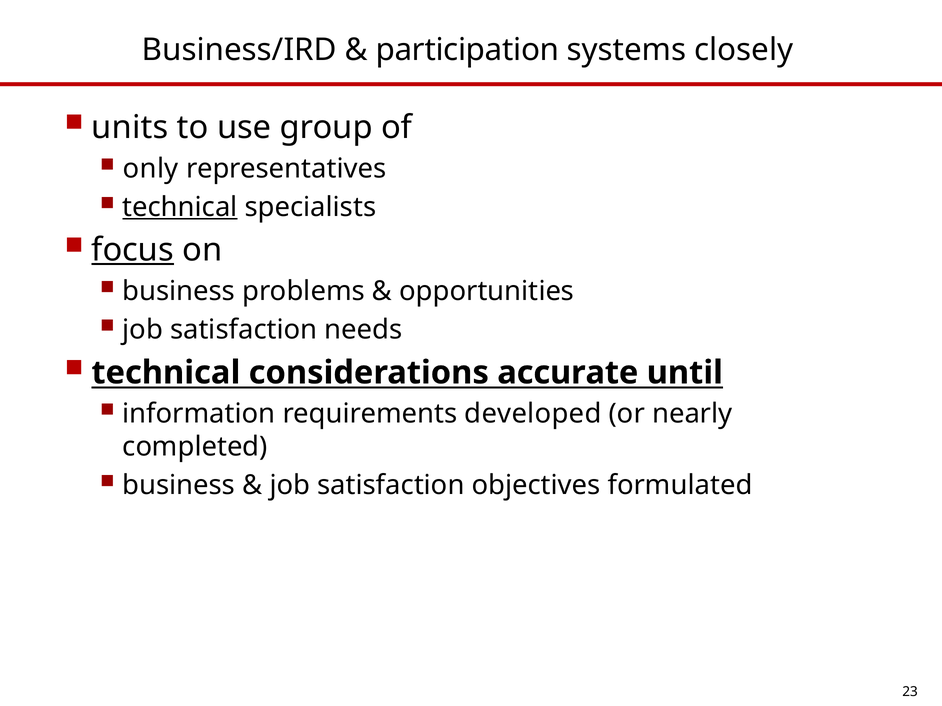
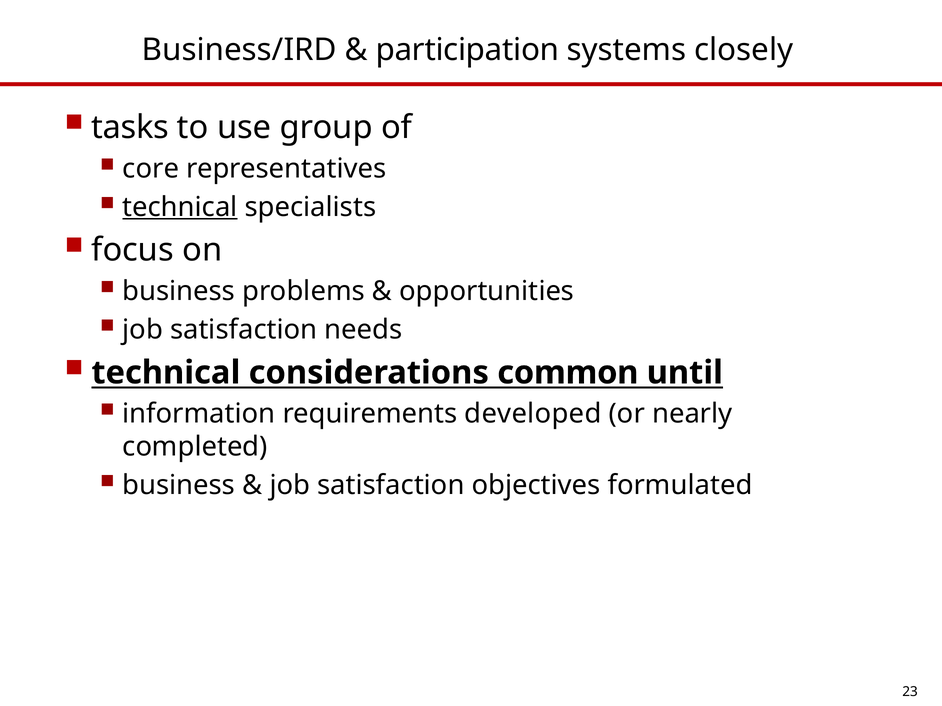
units: units -> tasks (130, 128)
only: only -> core (151, 169)
focus underline: present -> none (133, 250)
accurate: accurate -> common (568, 373)
